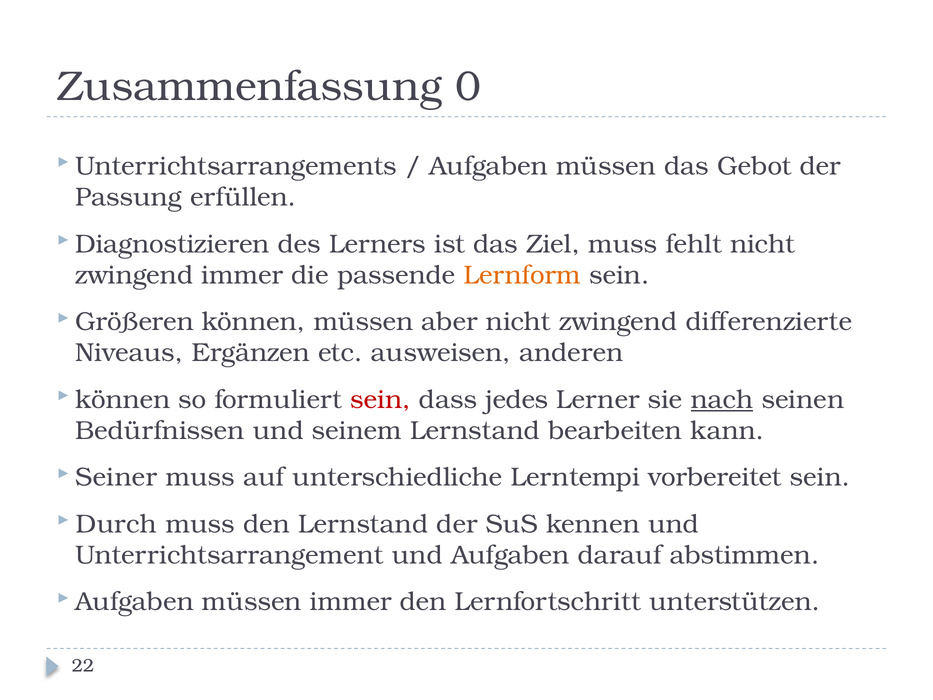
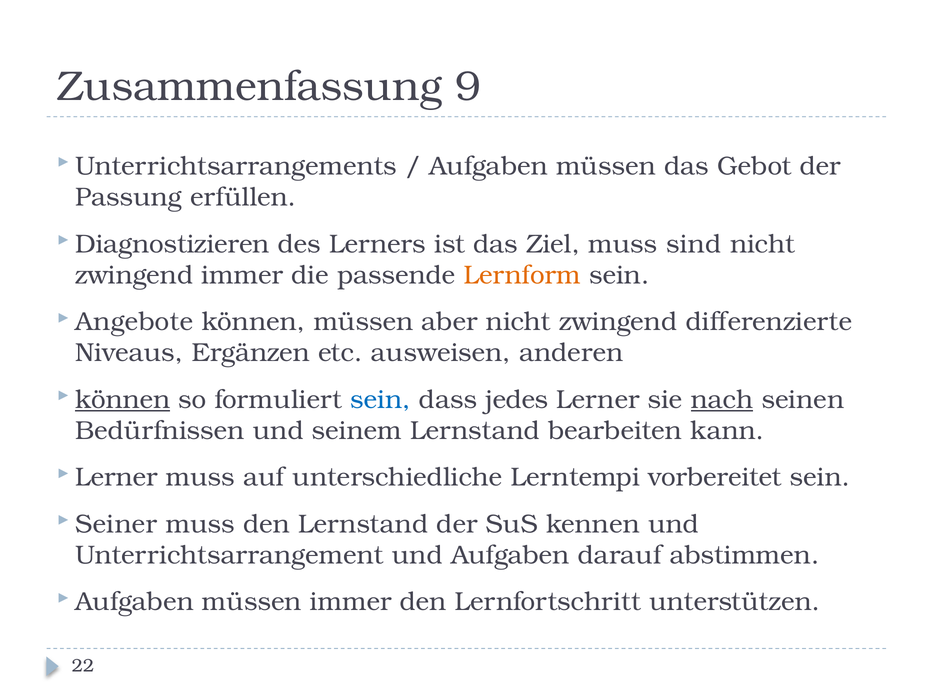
0: 0 -> 9 (468, 86)
fehlt: fehlt -> sind (694, 244)
Größeren: Größeren -> Angebote (134, 322)
können underline: none -> present (123, 399)
sein colour: red -> blue (381, 399)
Seiner: Seiner -> Lerner (116, 477)
Durch: Durch -> Seiner (116, 524)
